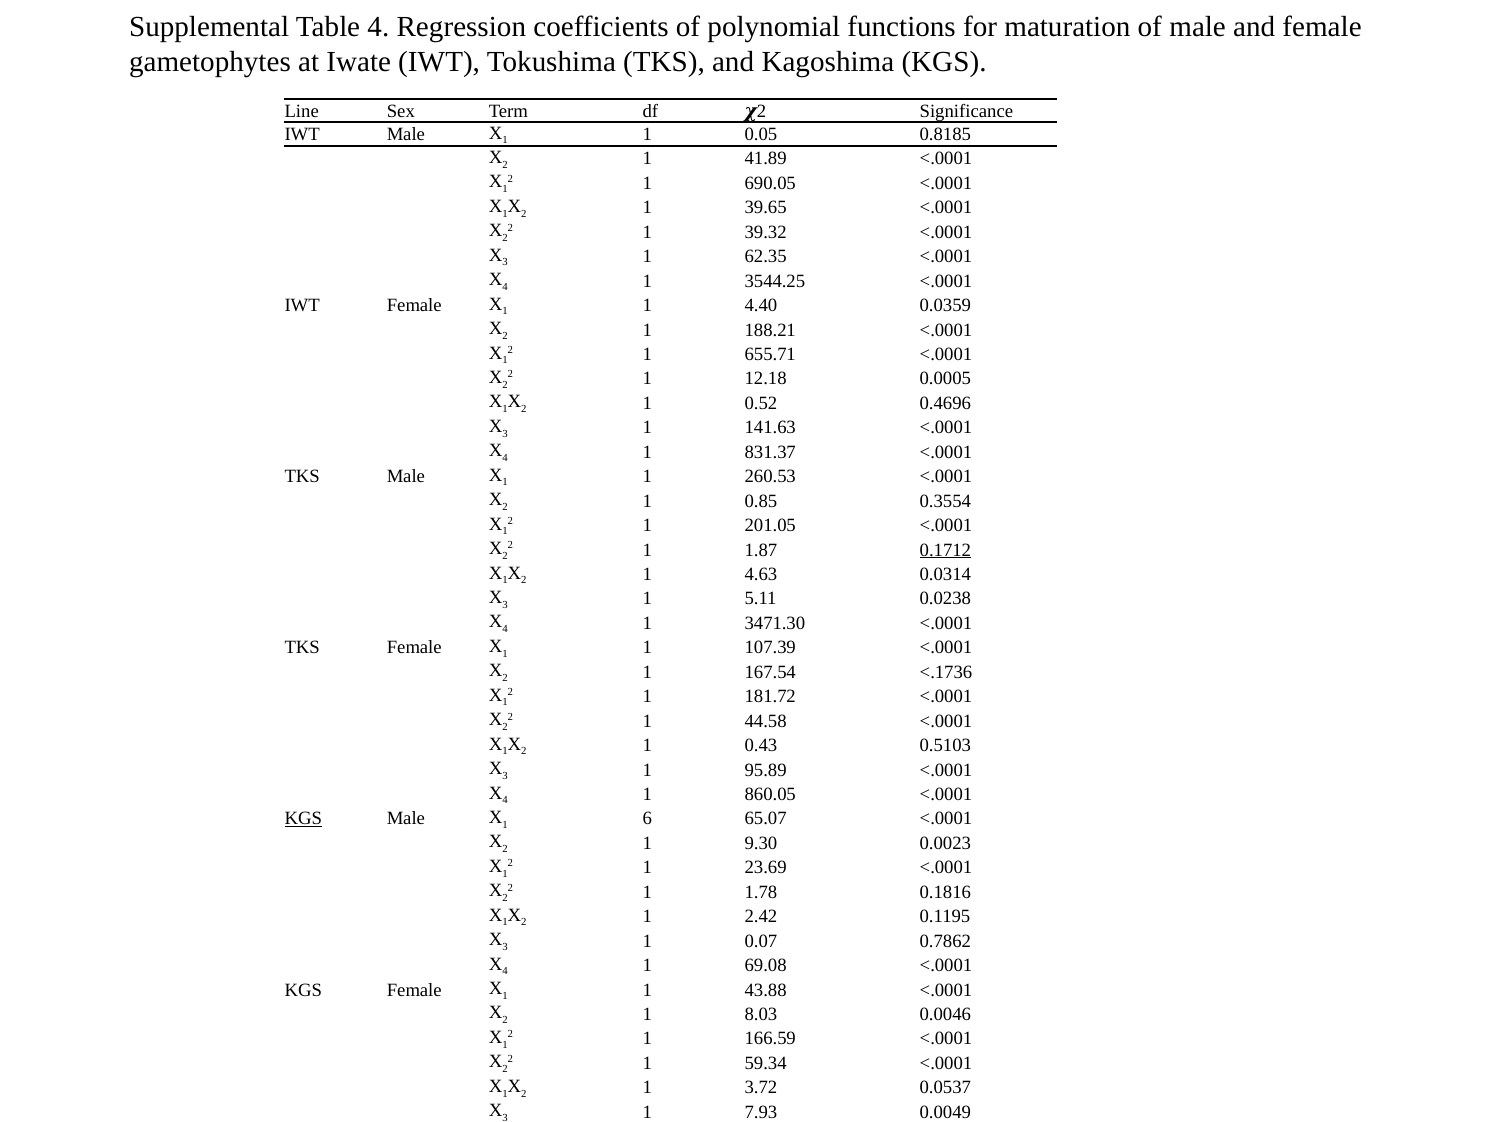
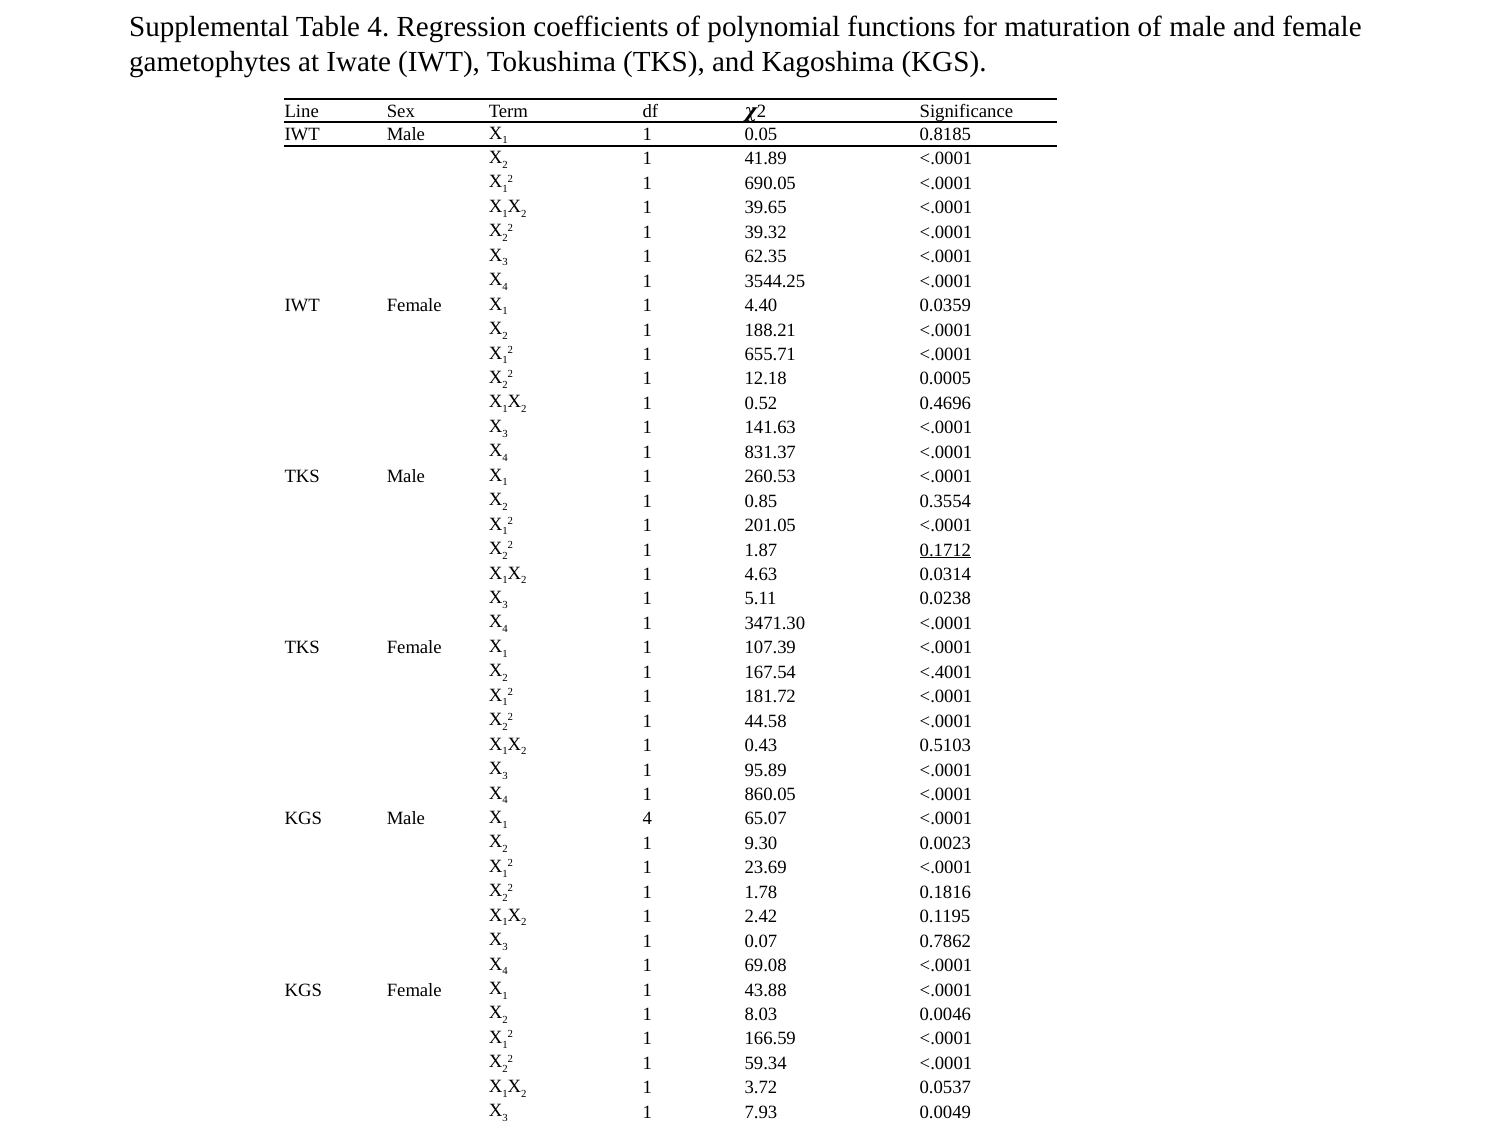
<.1736: <.1736 -> <.4001 (946, 672)
KGS underline: present -> none (303, 819)
1 6: 6 -> 4 (647, 819)
